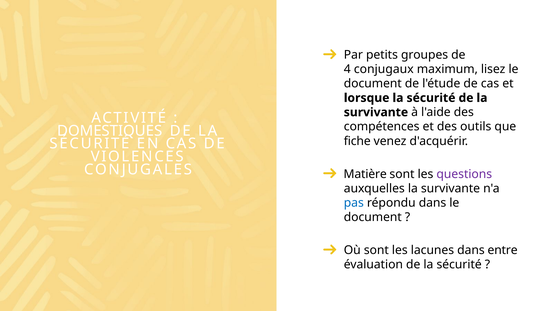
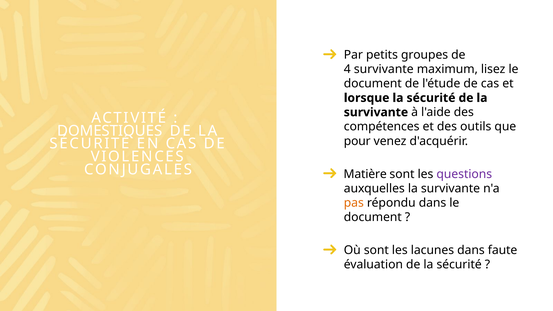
4 conjugaux: conjugaux -> survivante (384, 69)
fiche: fiche -> pour (357, 141)
pas colour: blue -> orange (354, 203)
entre: entre -> faute (503, 250)
